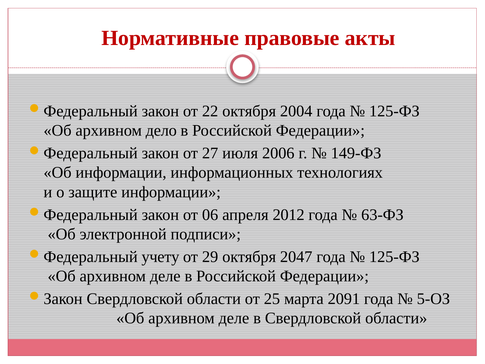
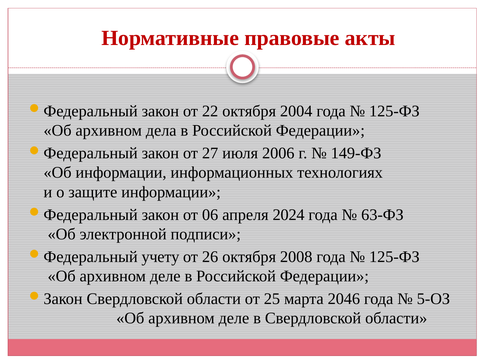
дело: дело -> дела (161, 130)
2012: 2012 -> 2024 (289, 215)
29: 29 -> 26 (210, 257)
2047: 2047 -> 2008 (296, 257)
2091: 2091 -> 2046 (344, 299)
